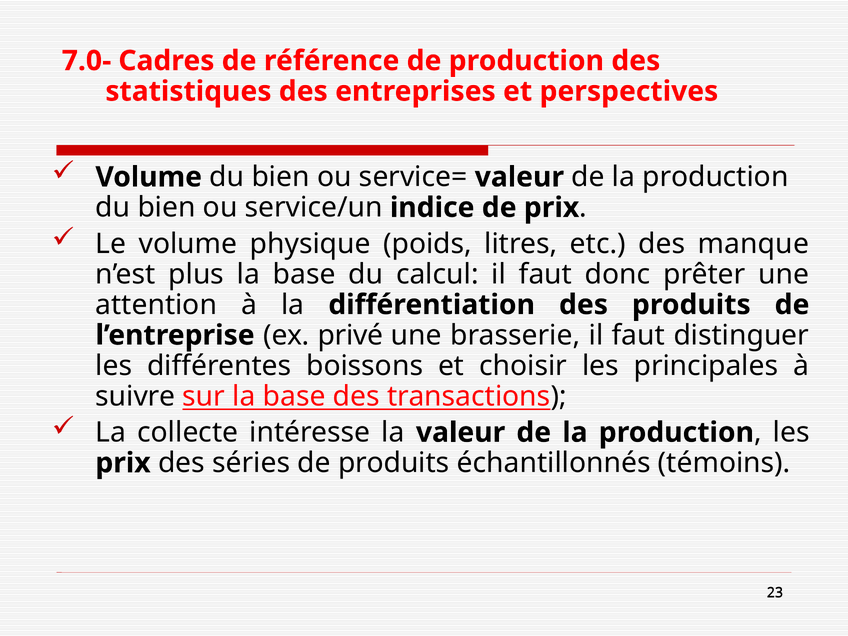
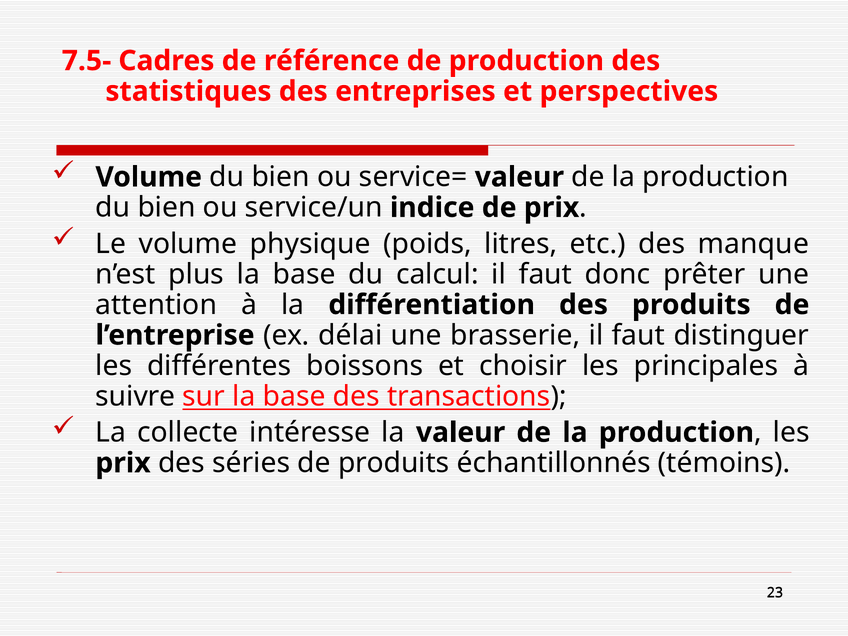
7.0-: 7.0- -> 7.5- (86, 61)
privé: privé -> délai (350, 335)
